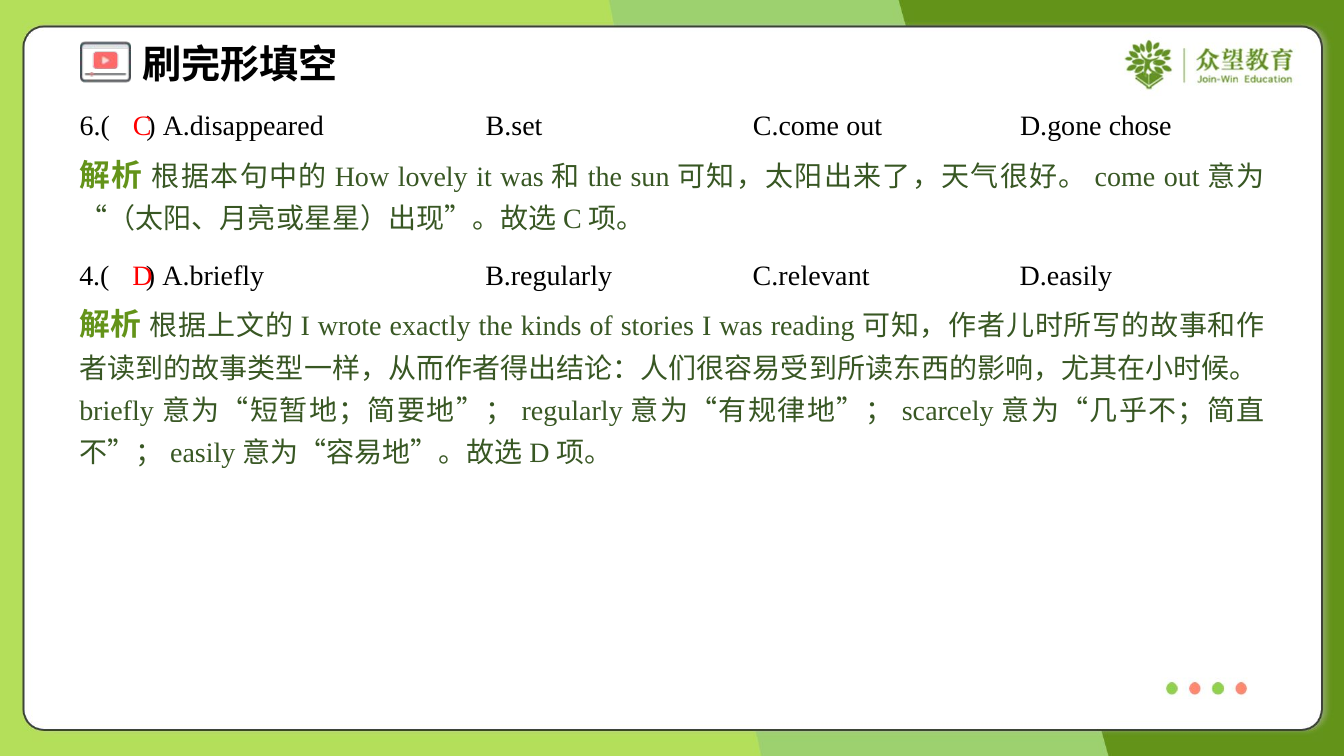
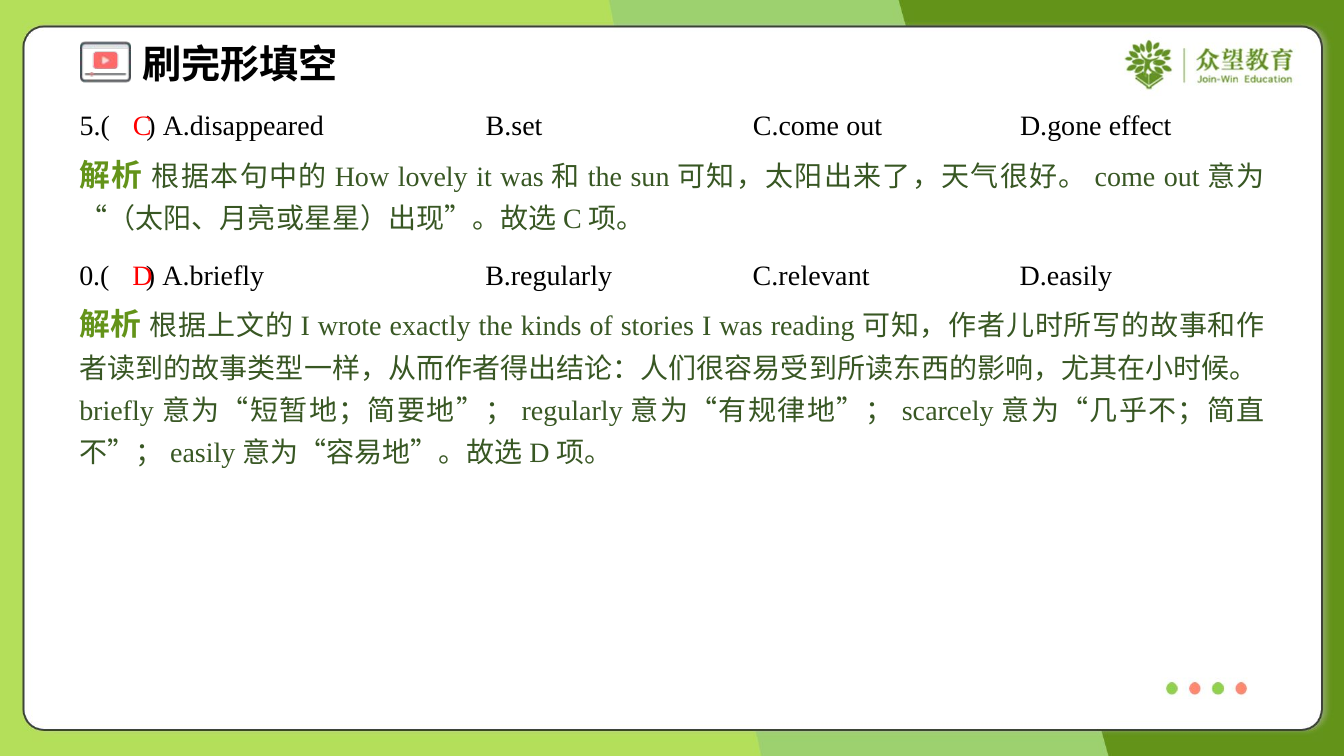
6.(: 6.( -> 5.( (95, 126)
chose: chose -> effect (1140, 126)
4.(: 4.( -> 0.( (94, 277)
